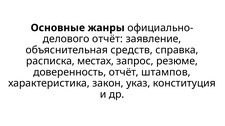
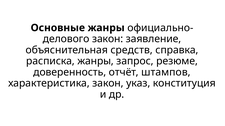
отчёт: отчёт -> закон (108, 39)
расписка местах: местах -> жанры (96, 61)
